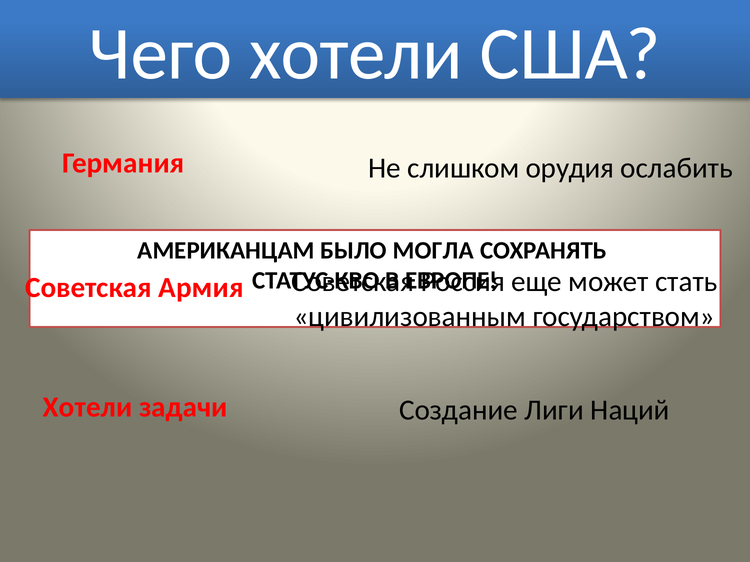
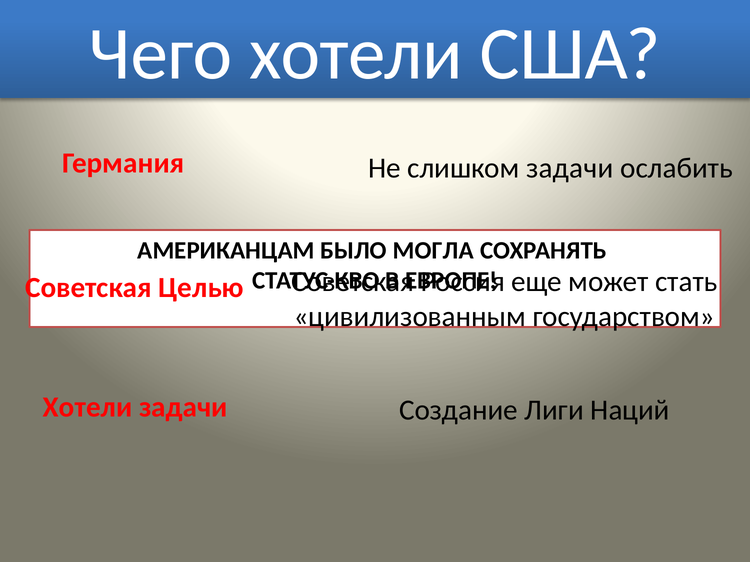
слишком орудия: орудия -> задачи (570, 168)
Армия: Армия -> Целью (201, 288)
